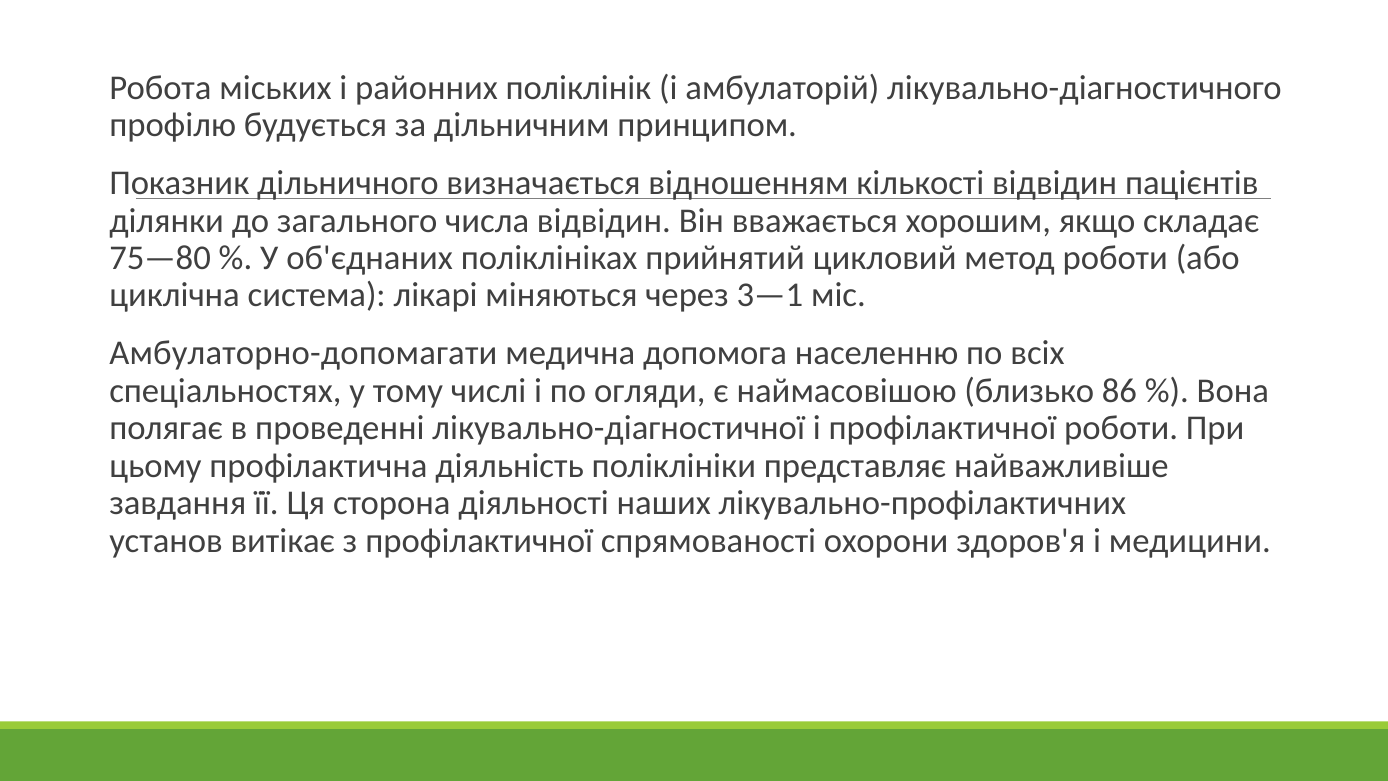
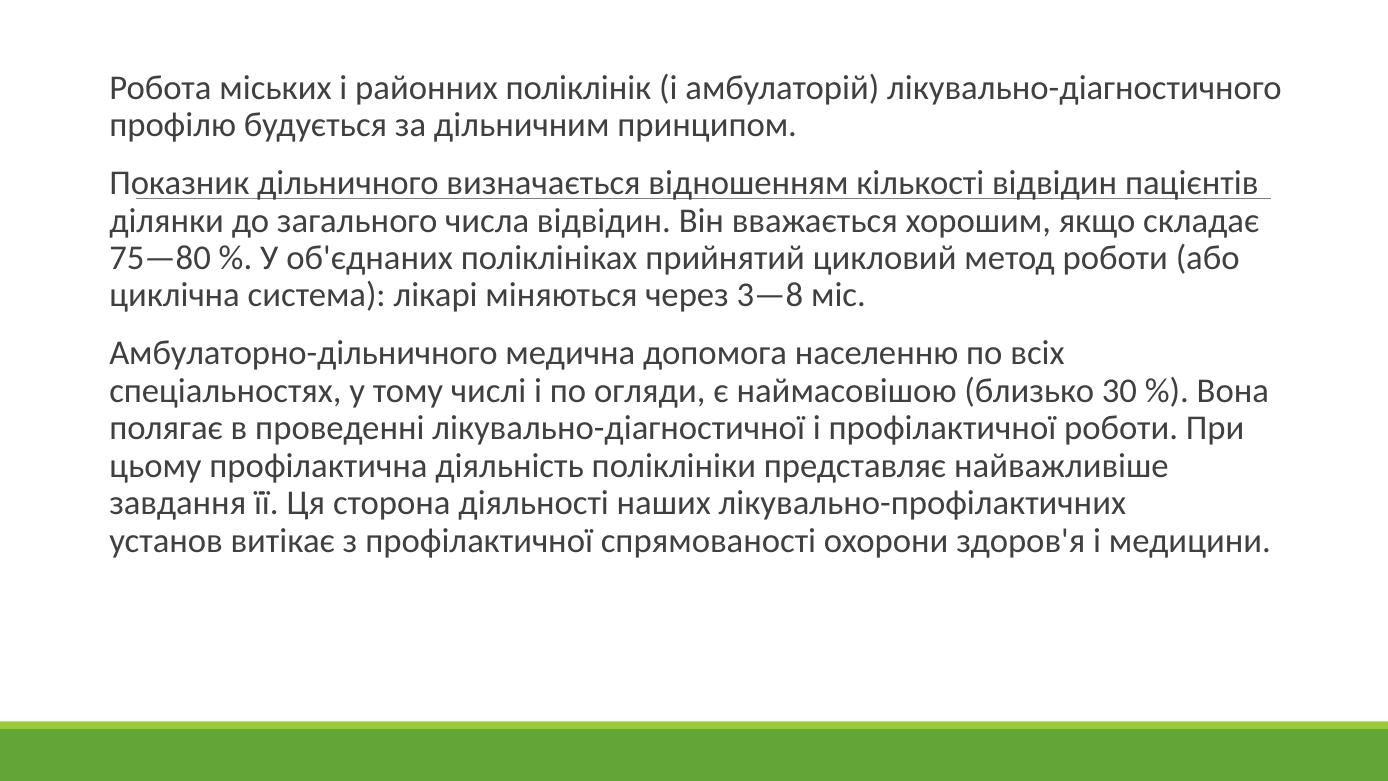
3—1: 3—1 -> 3—8 (770, 295)
Амбулаторно-допомагати: Амбулаторно-допомагати -> Амбулаторно-дільничного (303, 353)
86: 86 -> 30 (1119, 391)
